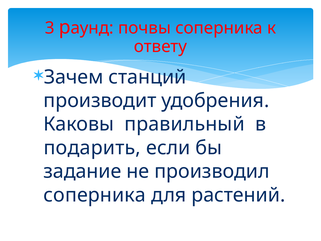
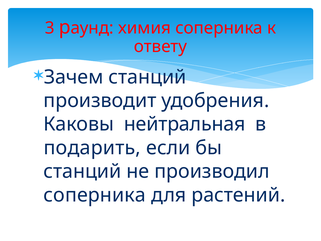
почвы: почвы -> химия (144, 28)
правильный: правильный -> нейтральная (185, 124)
задание: задание -> станций (82, 171)
